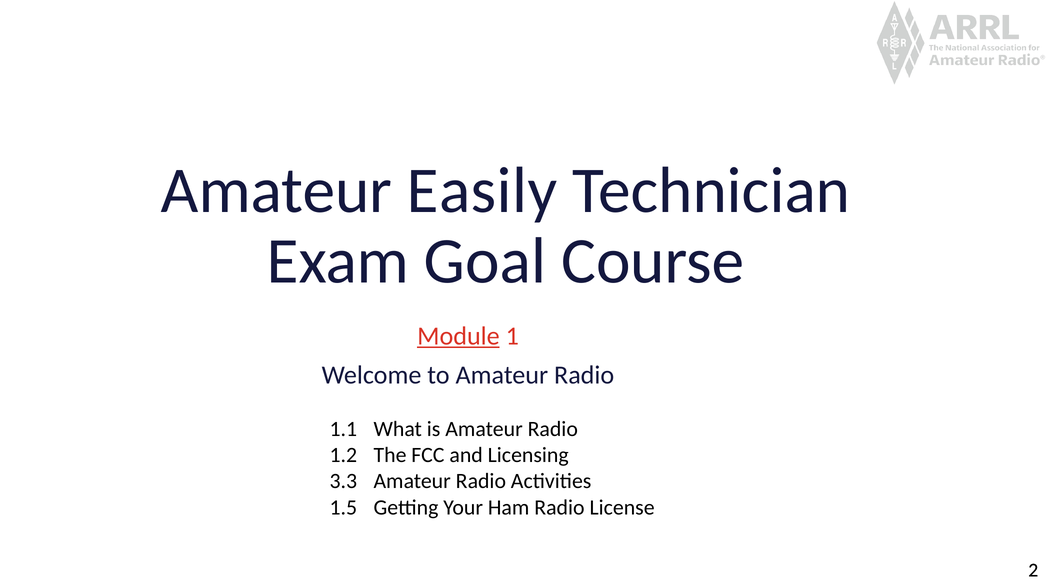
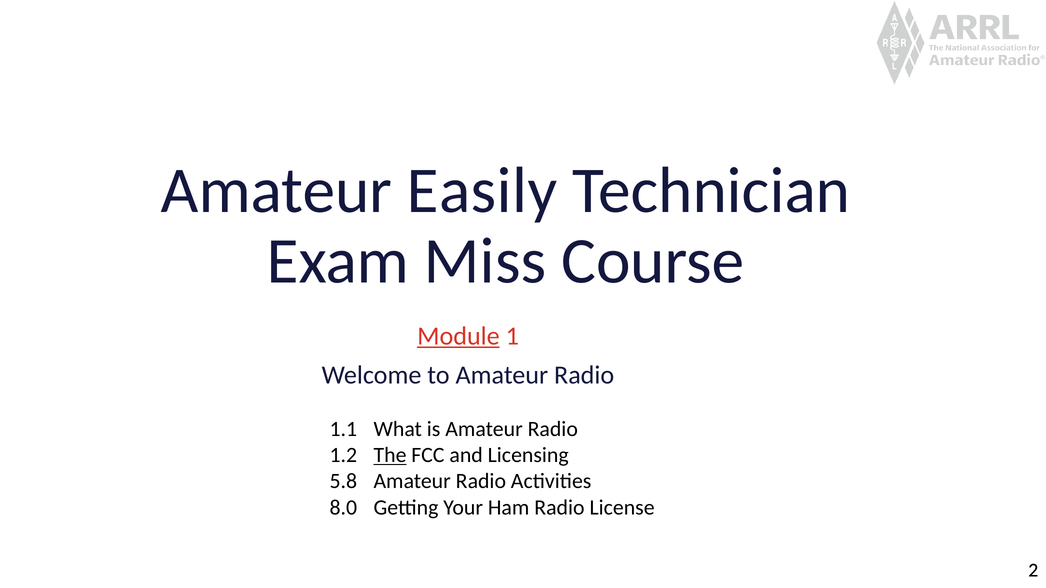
Goal: Goal -> Miss (485, 261)
The underline: none -> present (390, 455)
3.3: 3.3 -> 5.8 (343, 482)
1.5: 1.5 -> 8.0 (343, 508)
